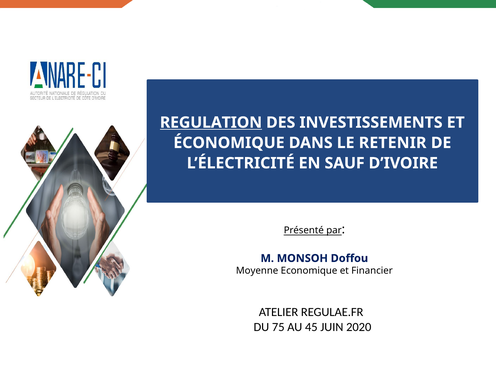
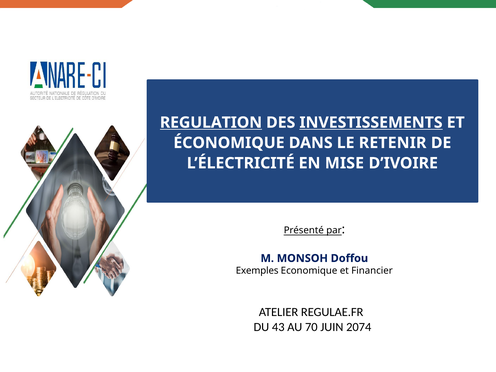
INVESTISSEMENTS underline: none -> present (371, 123)
SAUF: SAUF -> MISE (344, 163)
Moyenne: Moyenne -> Exemples (257, 271)
75: 75 -> 43 (278, 327)
45: 45 -> 70 (311, 327)
2020: 2020 -> 2074 (359, 327)
